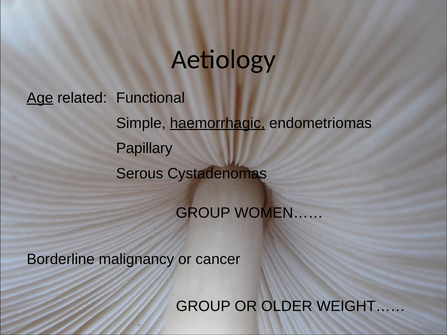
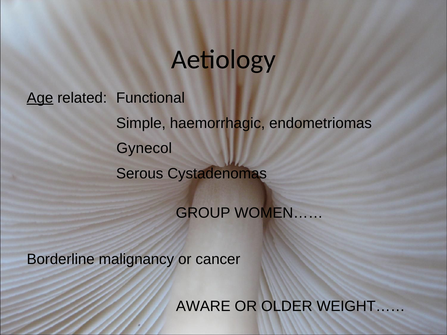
haemorrhagic underline: present -> none (218, 123)
Papillary: Papillary -> Gynecol (144, 149)
GROUP: GROUP -> AWARE (203, 307)
